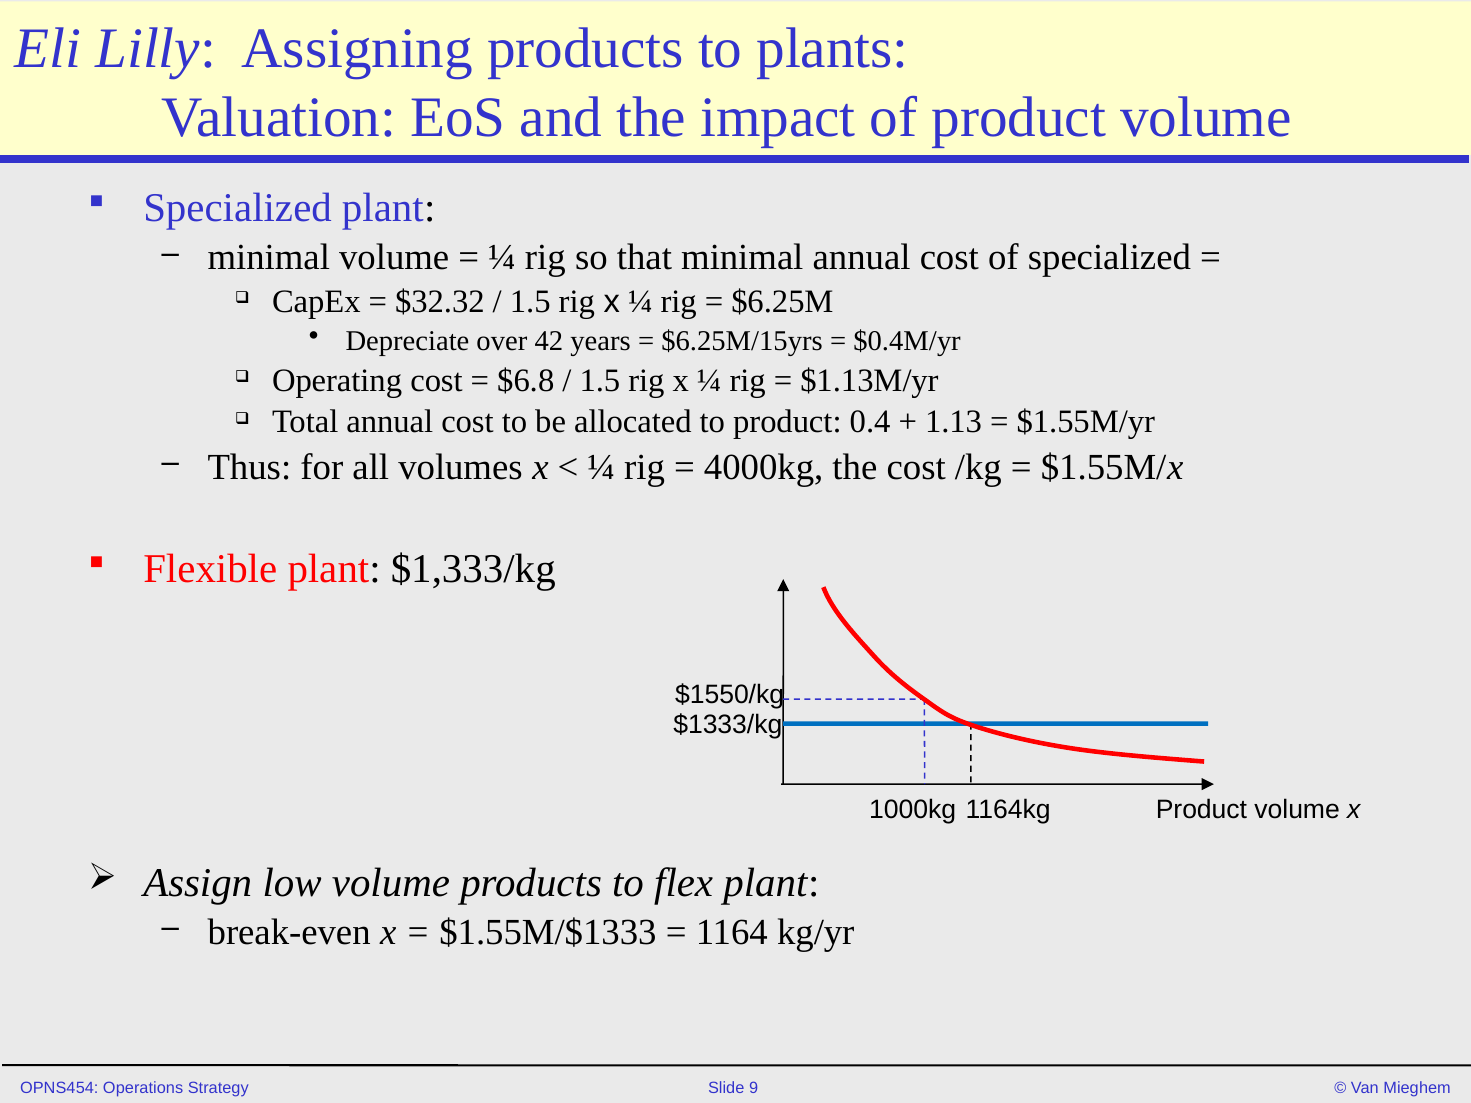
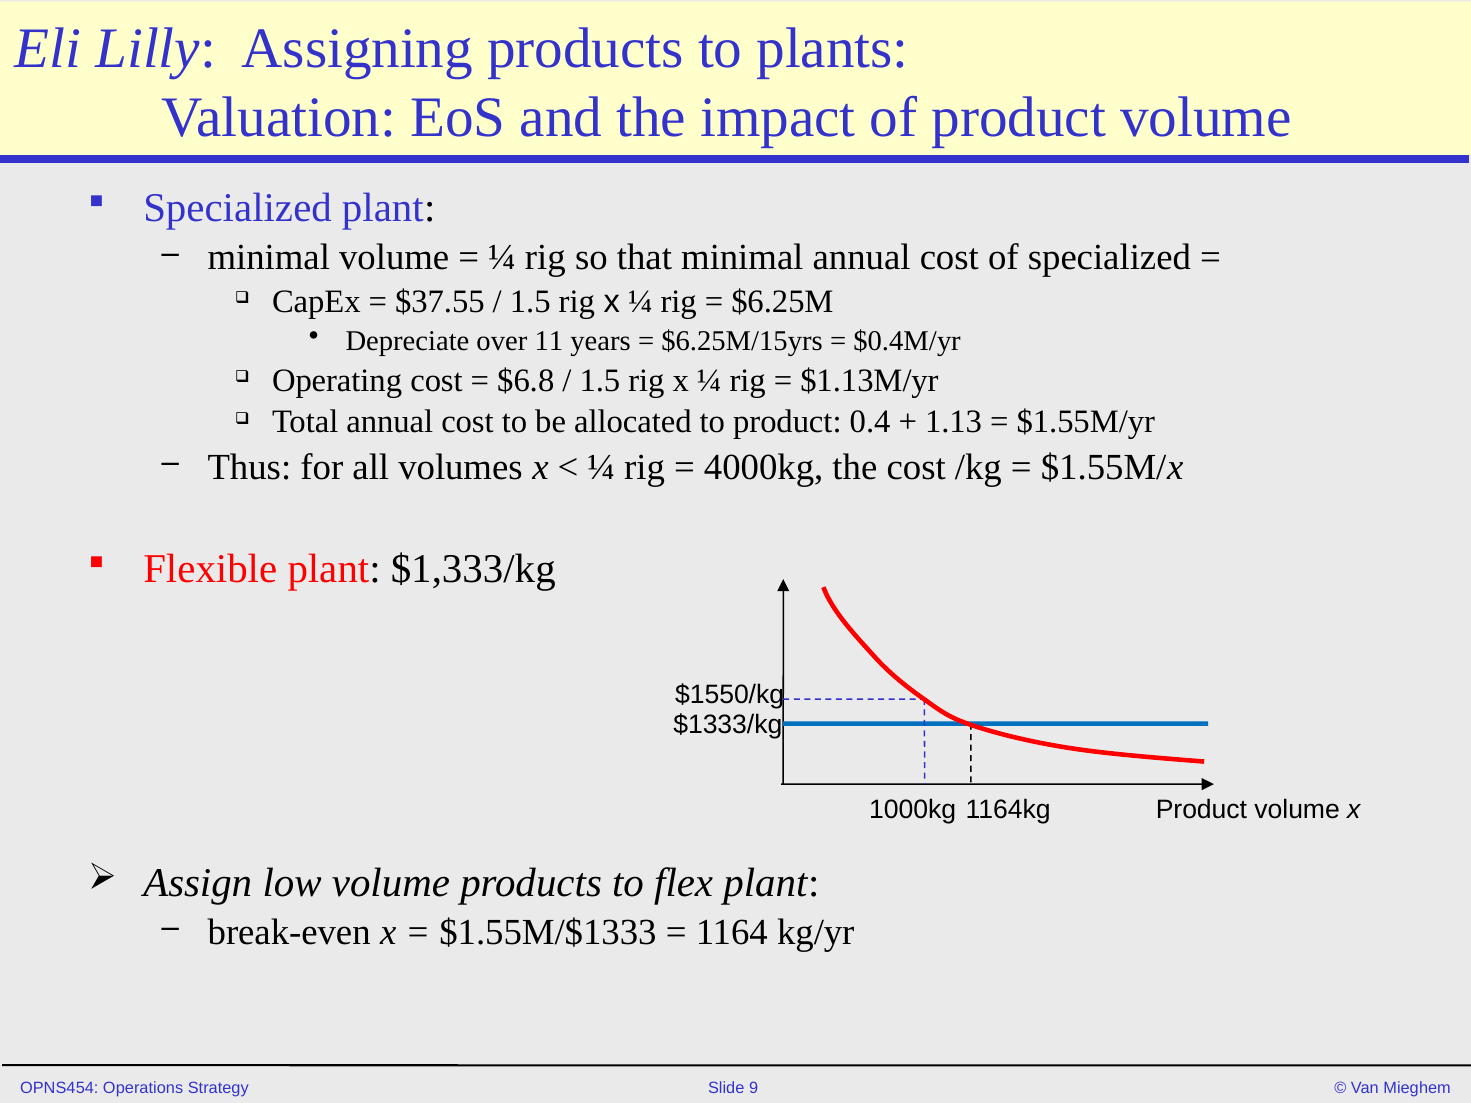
$32.32: $32.32 -> $37.55 (440, 302)
42: 42 -> 11 (549, 341)
